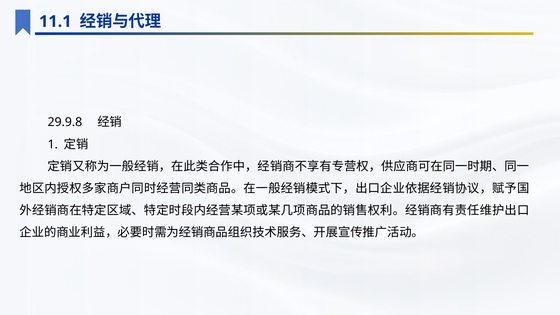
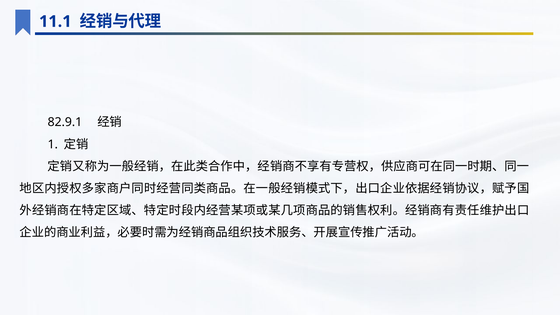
29.9.8: 29.9.8 -> 82.9.1 (65, 122)
